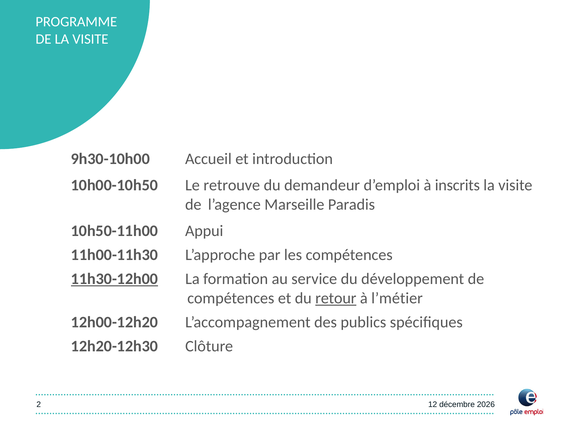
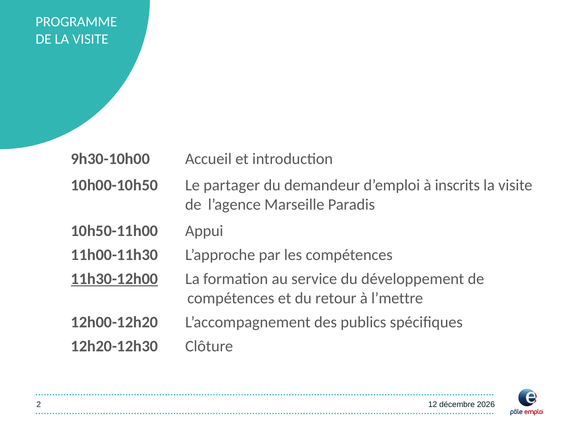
retrouve: retrouve -> partager (232, 186)
retour underline: present -> none (336, 299)
l’métier: l’métier -> l’mettre (397, 299)
